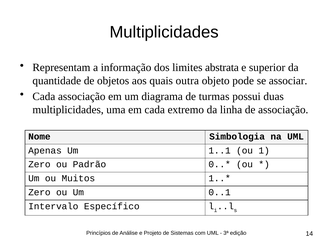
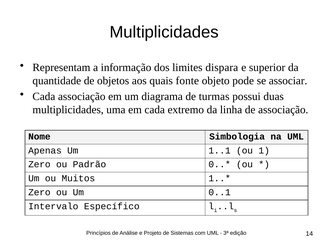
abstrata: abstrata -> dispara (222, 67)
outra: outra -> fonte (187, 81)
